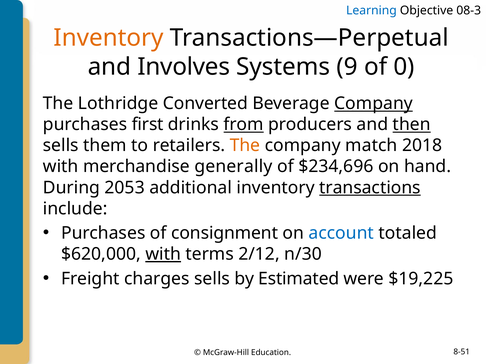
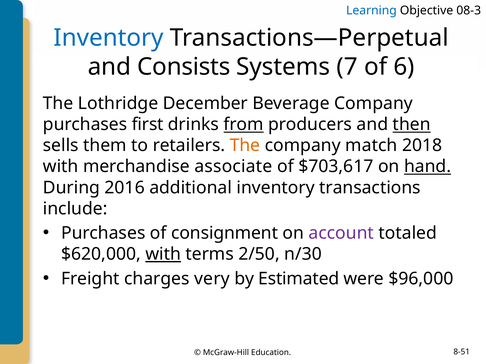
Inventory colour: orange -> blue (109, 38)
Involves: Involves -> Consists (184, 67)
9: 9 -> 7 (347, 67)
0: 0 -> 6 (404, 67)
Converted: Converted -> December (205, 104)
Company underline: present -> none (374, 104)
generally: generally -> associate (233, 167)
$234,696: $234,696 -> $703,617 (336, 167)
hand underline: none -> present (428, 167)
2053: 2053 -> 2016 (125, 188)
transactions underline: present -> none (370, 188)
account colour: blue -> purple (341, 233)
2/12: 2/12 -> 2/50 (259, 254)
charges sells: sells -> very (212, 279)
$19,225: $19,225 -> $96,000 (421, 279)
